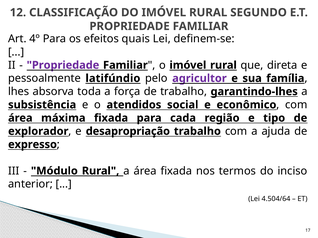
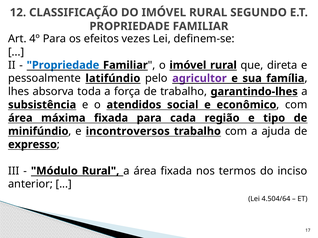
quais: quais -> vezes (136, 39)
Propriedade colour: purple -> blue (63, 65)
explorador: explorador -> minifúndio (38, 131)
desapropriação: desapropriação -> incontroversos (128, 131)
